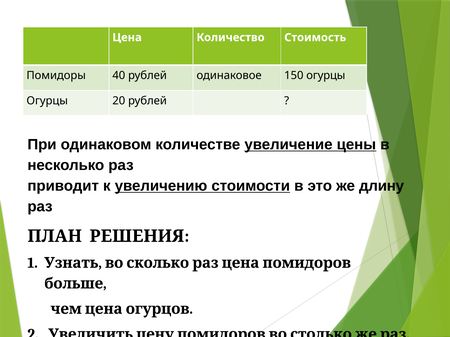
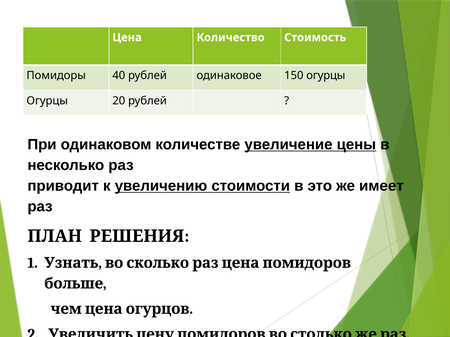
длину: длину -> имеет (381, 186)
